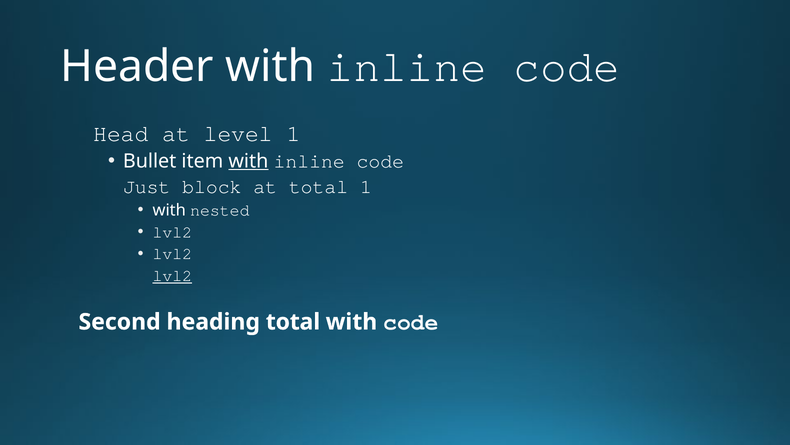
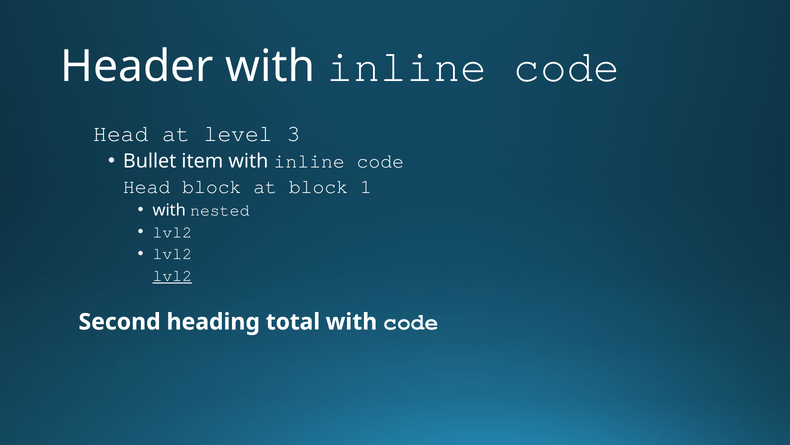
level 1: 1 -> 3 (293, 134)
with underline: present -> none (248, 161)
Just: Just -> Head (147, 186)
at total: total -> block (319, 186)
